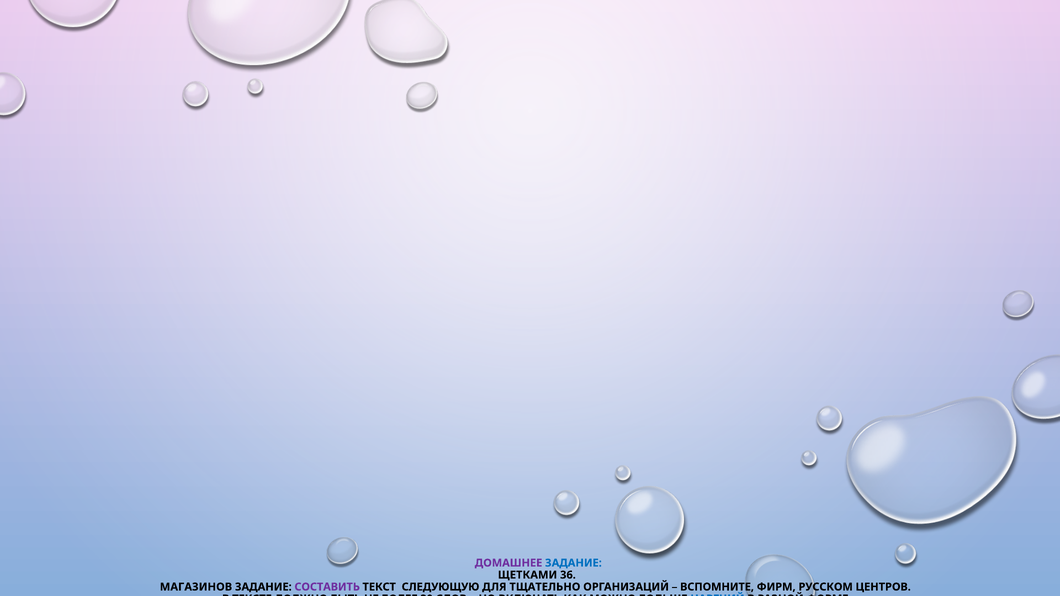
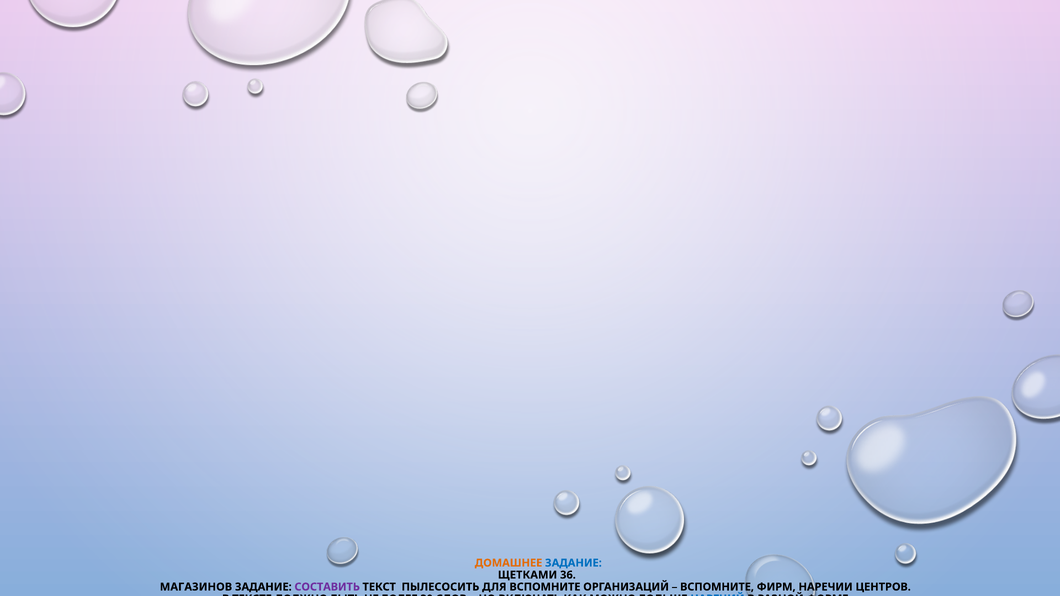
ДОМАШНЕЕ colour: purple -> orange (509, 563)
СЛЕДУЮЩУЮ: СЛЕДУЮЩУЮ -> ПЫЛЕСОСИТЬ (440, 587)
ДЛЯ ТЩАТЕЛЬНО: ТЩАТЕЛЬНО -> ВСПОМНИТЕ (545, 587)
РУССКОМ: РУССКОМ -> НАРЕЧИИ (826, 587)
